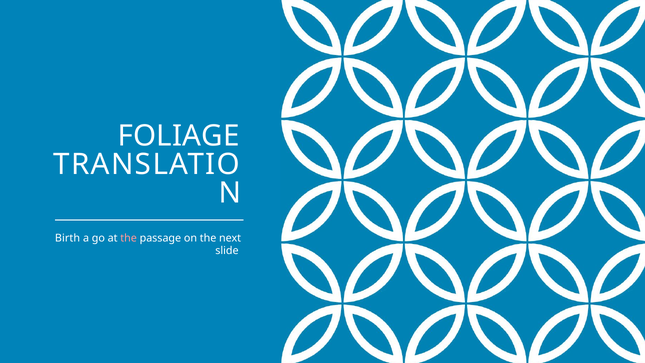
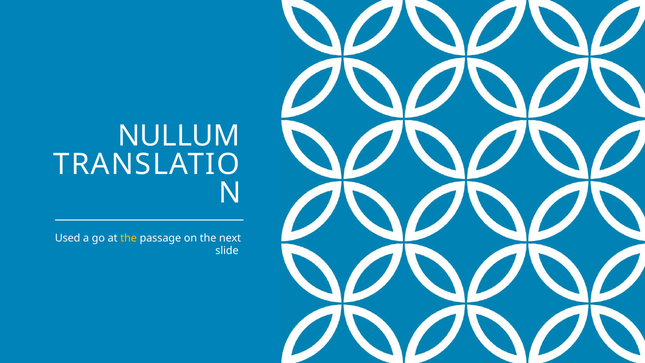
FOLIAGE: FOLIAGE -> NULLUM (179, 136)
Birth: Birth -> Used (68, 238)
the colour: pink -> yellow (129, 238)
